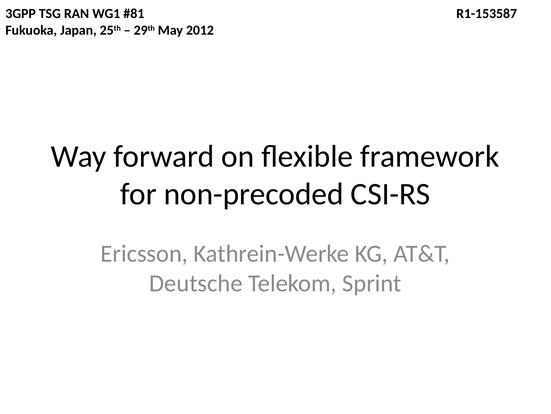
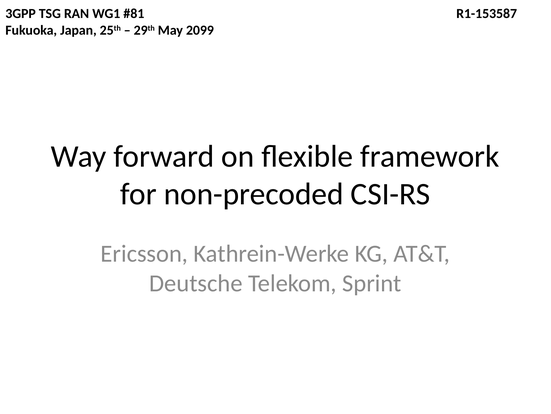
2012: 2012 -> 2099 (200, 30)
